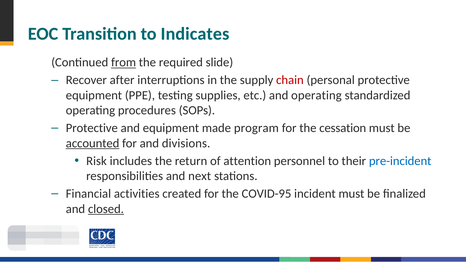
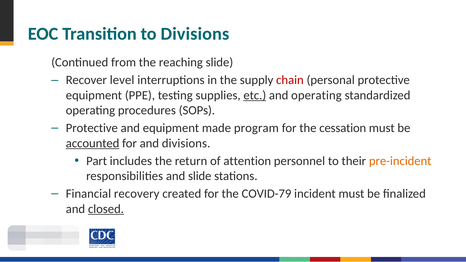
to Indicates: Indicates -> Divisions (195, 34)
from underline: present -> none (124, 62)
required: required -> reaching (181, 62)
after: after -> level (122, 80)
etc underline: none -> present (255, 95)
Risk: Risk -> Part (97, 161)
pre-incident colour: blue -> orange (400, 161)
and next: next -> slide (200, 176)
activities: activities -> recovery (137, 194)
COVID-95: COVID-95 -> COVID-79 (266, 194)
